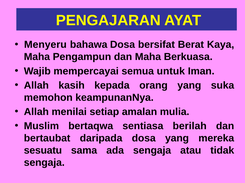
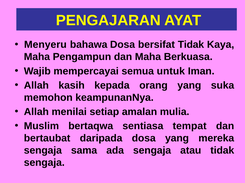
bersifat Berat: Berat -> Tidak (191, 45)
berilah: berilah -> tempat (190, 126)
sesuatu: sesuatu -> sengaja (43, 151)
